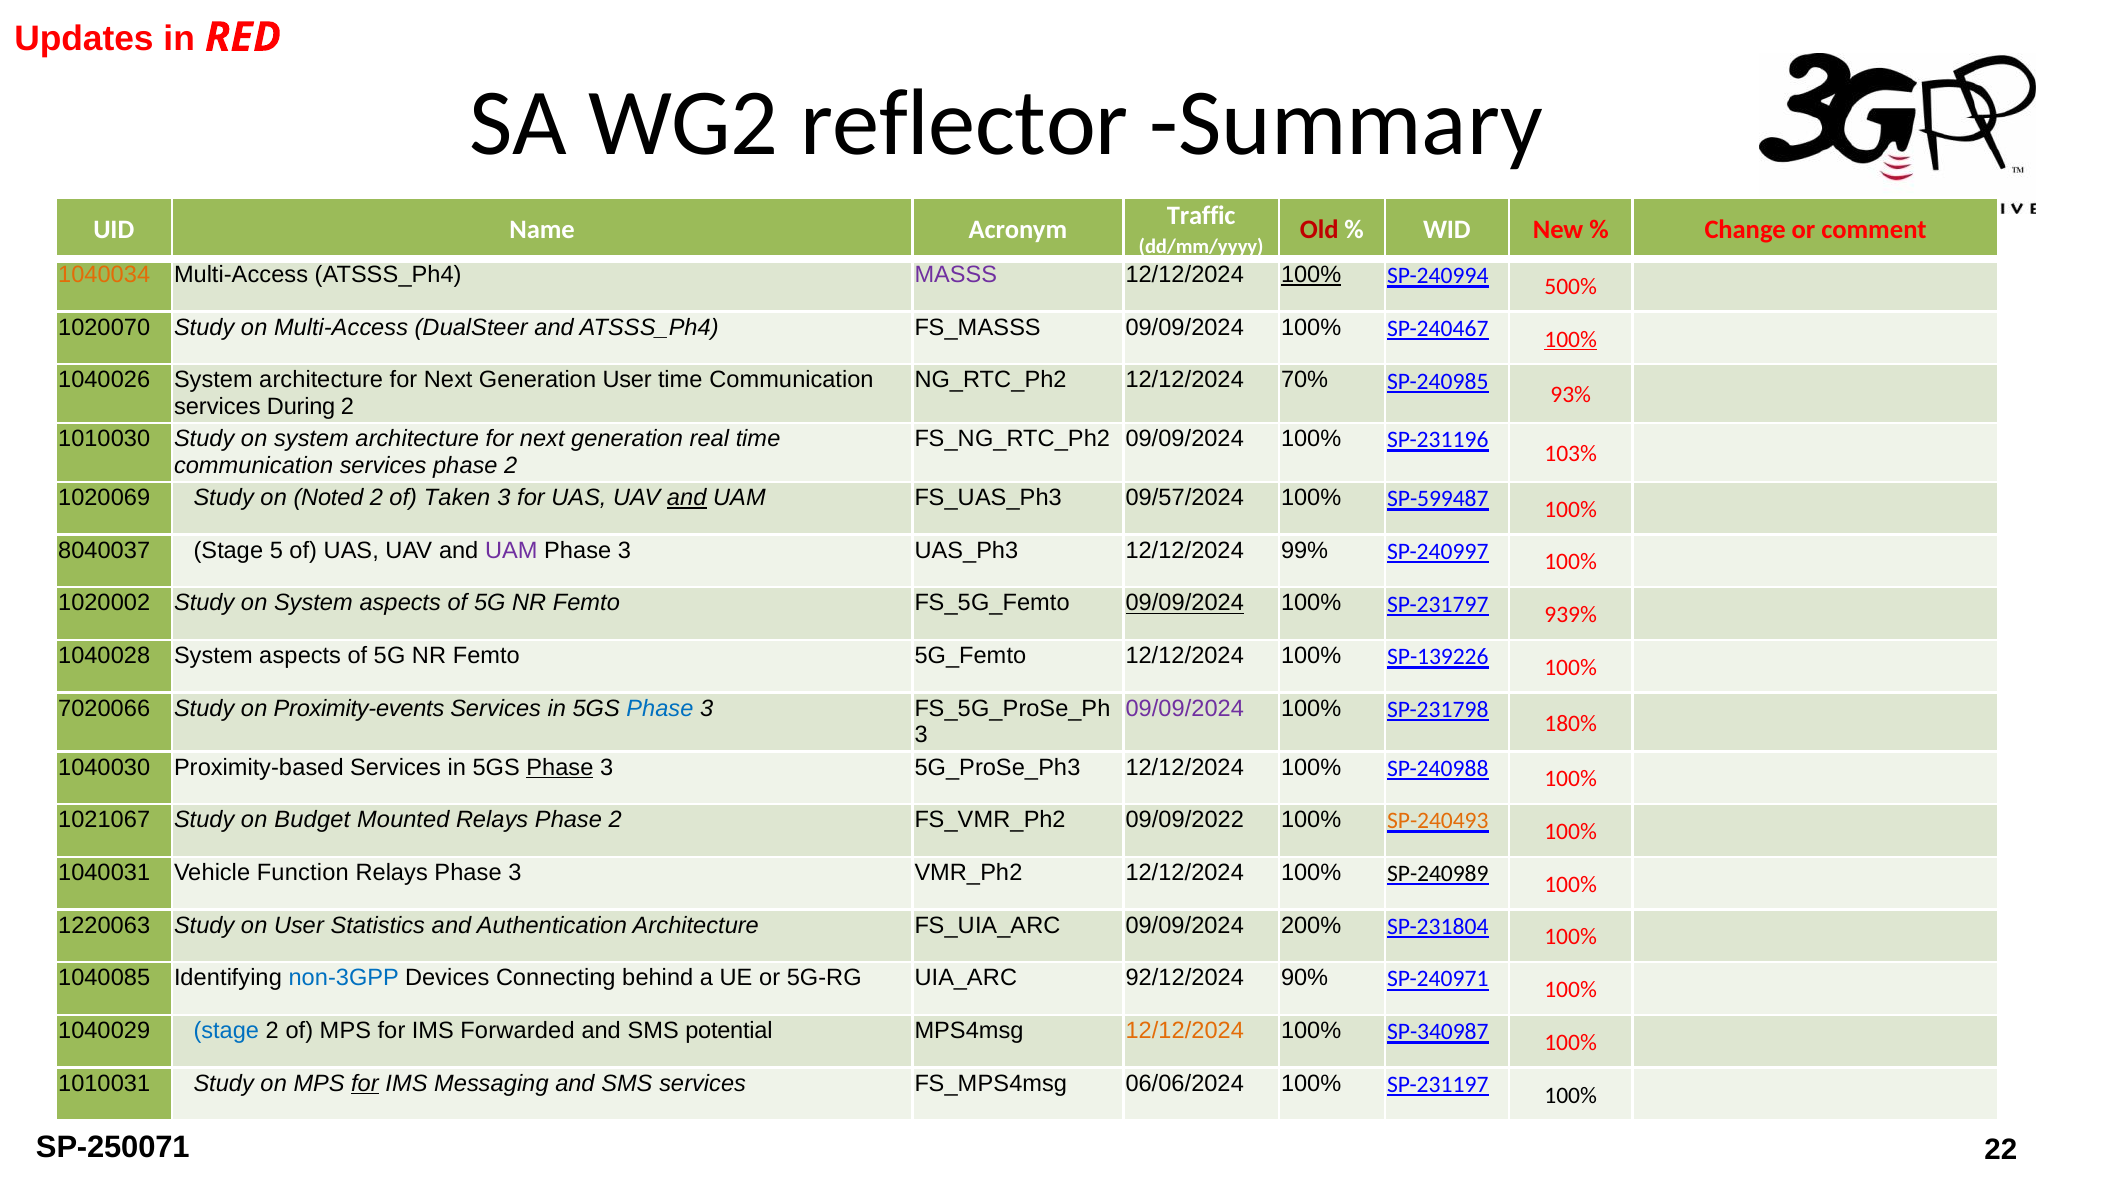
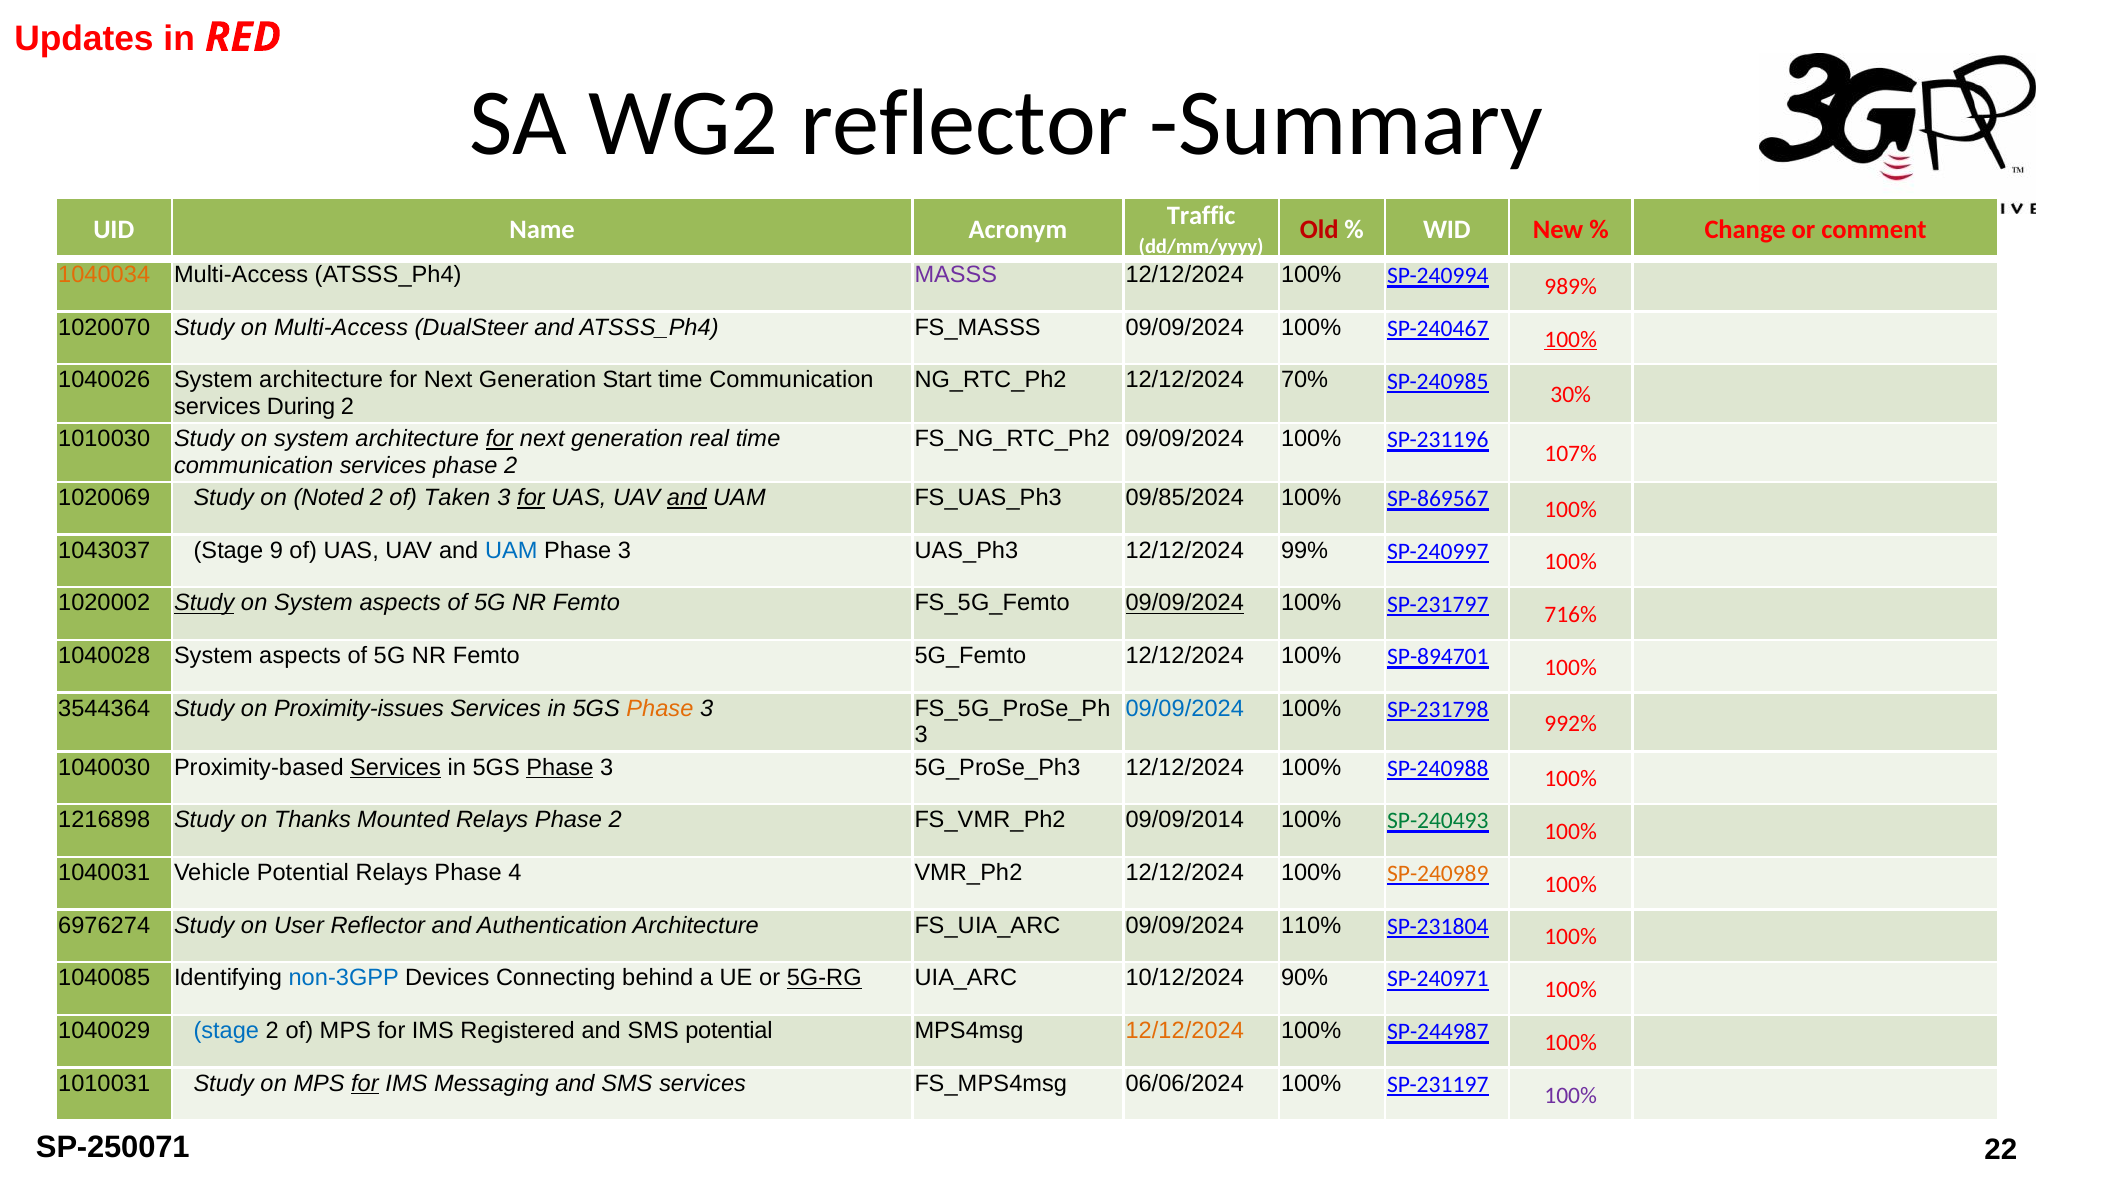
100% underline: present -> none (1311, 275)
500%: 500% -> 989% (1571, 286)
Generation User: User -> Start (627, 380)
93%: 93% -> 30% (1571, 395)
for underline: none -> present (500, 439)
103%: 103% -> 107% (1571, 454)
for underline: none -> present (531, 498)
09/57/2024: 09/57/2024 -> 09/85/2024 (1185, 498)
SP-599487: SP-599487 -> SP-869567 (1438, 499)
8040037: 8040037 -> 1043037 (104, 550)
5: 5 -> 9 (276, 550)
UAM colour: purple -> blue (511, 550)
Study underline: none -> present (204, 603)
939%: 939% -> 716% (1571, 615)
SP-139226: SP-139226 -> SP-894701 (1438, 657)
7020066: 7020066 -> 3544364 (104, 708)
Proximity-events: Proximity-events -> Proximity-issues (359, 708)
Phase colour: blue -> orange (660, 708)
09/09/2024 colour: purple -> blue (1185, 708)
180%: 180% -> 992% (1571, 723)
Services underline: none -> present (395, 767)
1021067: 1021067 -> 1216898 (104, 820)
Budget: Budget -> Thanks (312, 820)
09/09/2022: 09/09/2022 -> 09/09/2014 (1185, 820)
SP-240493 colour: orange -> green (1438, 821)
Vehicle Function: Function -> Potential (303, 873)
Relays Phase 3: 3 -> 4 (515, 873)
SP-240989 colour: black -> orange (1438, 874)
1220063: 1220063 -> 6976274 (104, 925)
User Statistics: Statistics -> Reflector (378, 925)
200%: 200% -> 110% (1311, 925)
5G-RG underline: none -> present (824, 978)
92/12/2024: 92/12/2024 -> 10/12/2024 (1185, 978)
Forwarded: Forwarded -> Registered (518, 1031)
SP-340987: SP-340987 -> SP-244987 (1438, 1032)
100% colour: black -> purple (1571, 1095)
